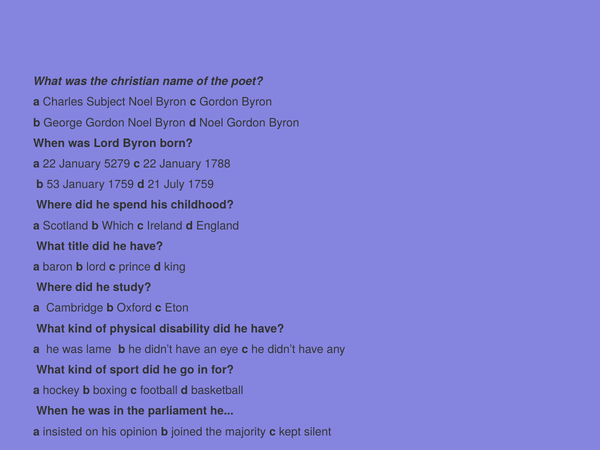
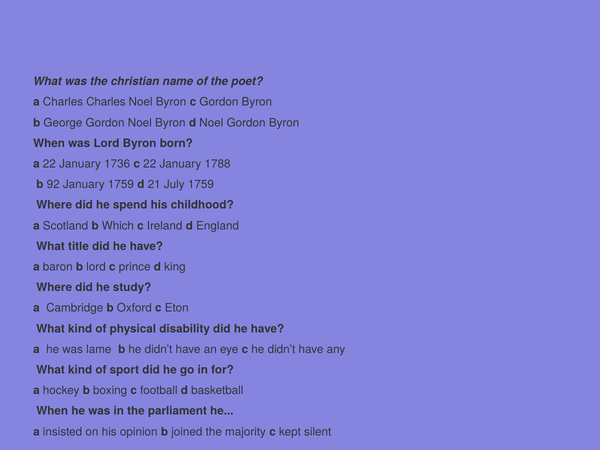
Charles Subject: Subject -> Charles (106, 102)
5279: 5279 -> 1736 (117, 164)
53: 53 -> 92 (53, 185)
